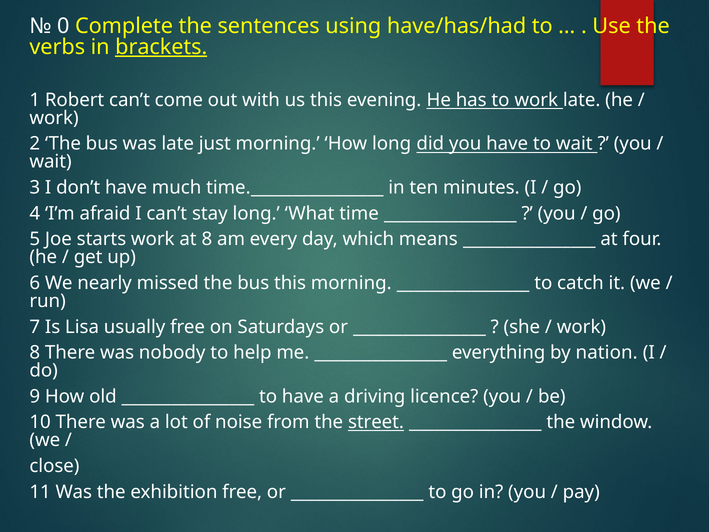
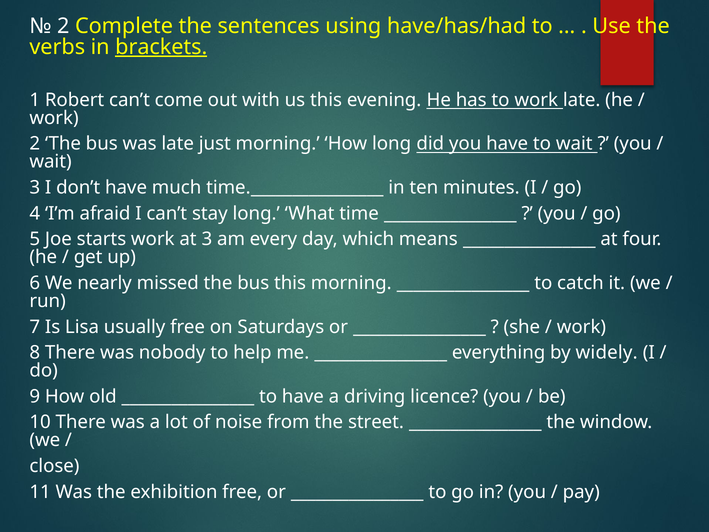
0: 0 -> 2 (63, 26)
at 8: 8 -> 3 (207, 239)
nation: nation -> widely (607, 353)
street underline: present -> none (376, 422)
